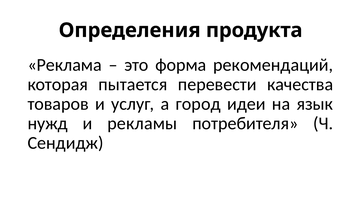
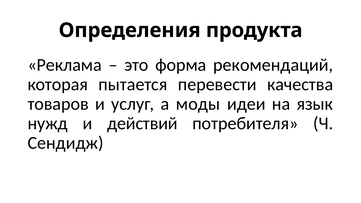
город: город -> моды (198, 104)
рекламы: рекламы -> действий (142, 124)
